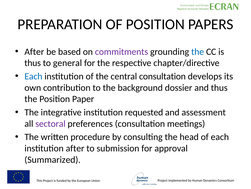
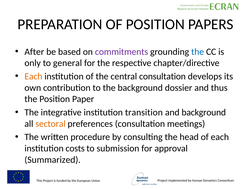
thus: thus -> only (33, 63)
Each colour: blue -> orange (33, 76)
requested: requested -> transition (144, 112)
and assessment: assessment -> background (204, 112)
sectoral colour: purple -> orange (50, 123)
institution after: after -> costs (75, 148)
